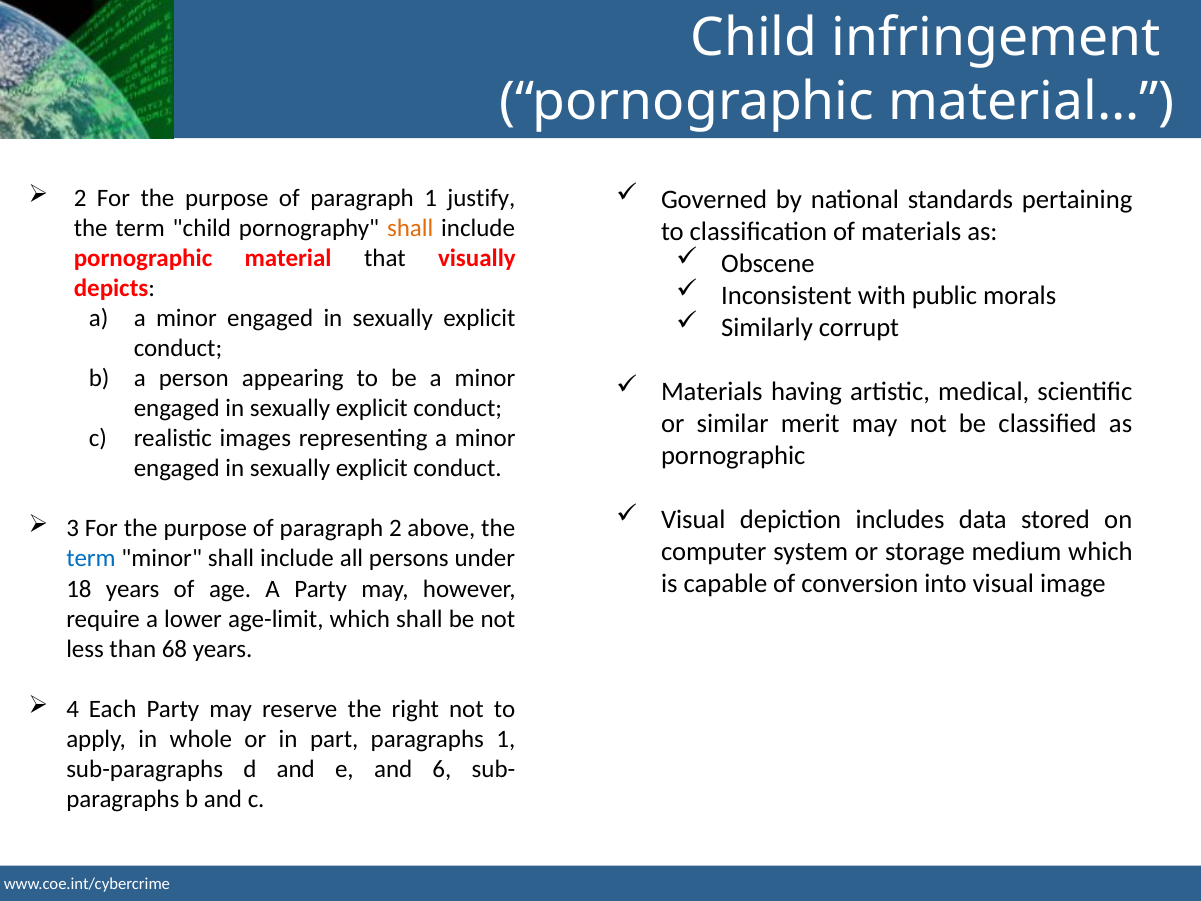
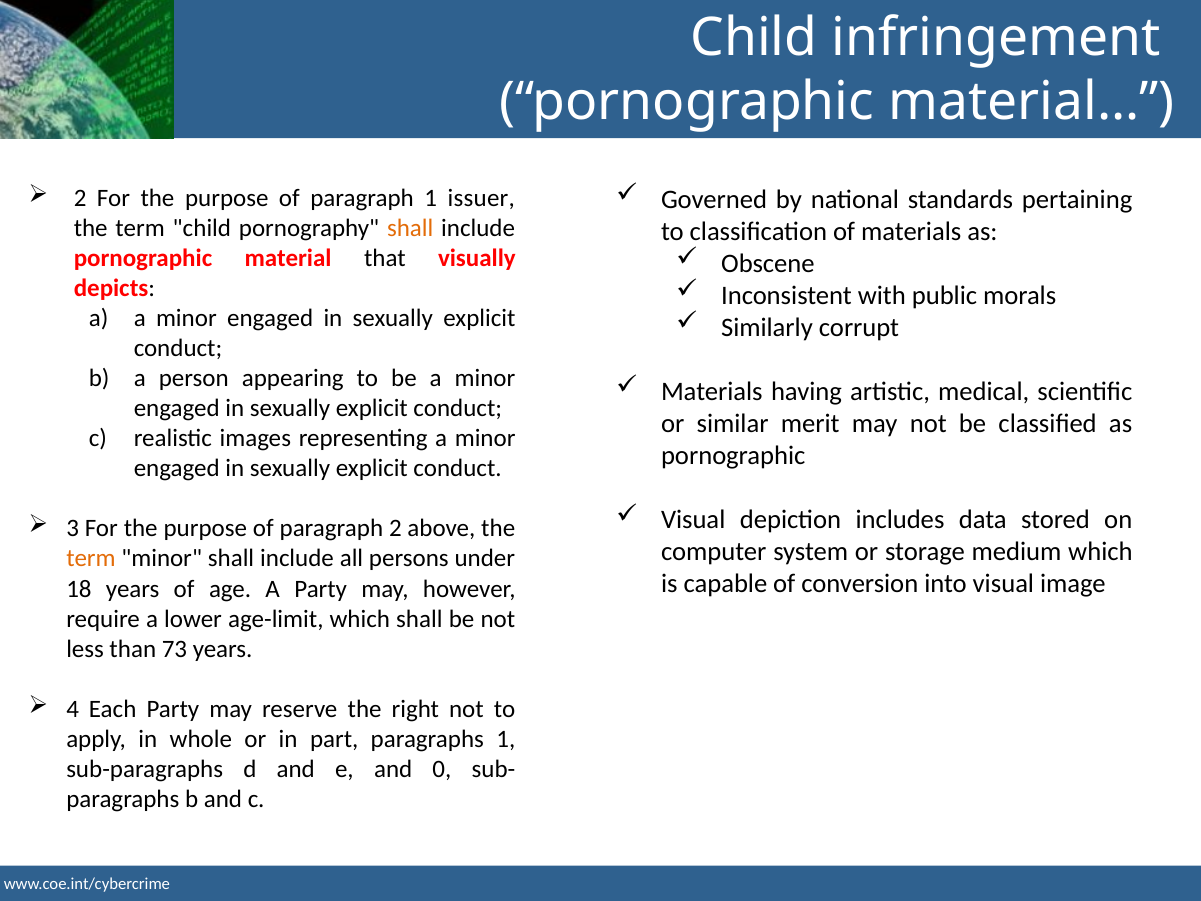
justify: justify -> issuer (481, 198)
term colour: blue -> orange (91, 559)
68: 68 -> 73 (174, 649)
6: 6 -> 0 (442, 769)
